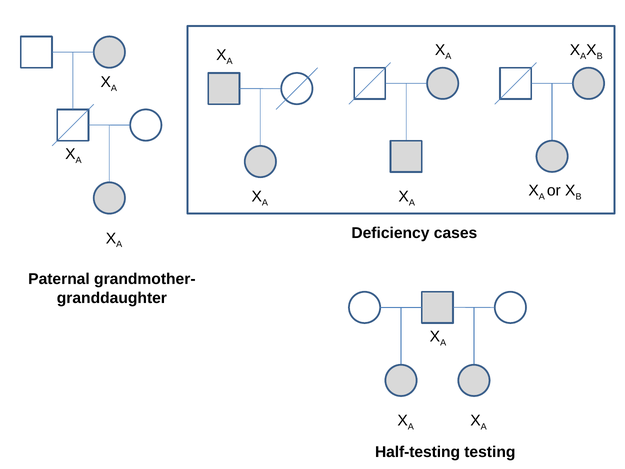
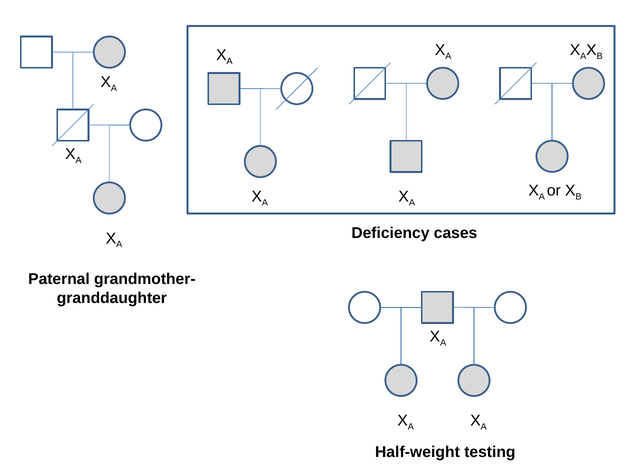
Half-testing: Half-testing -> Half-weight (417, 452)
